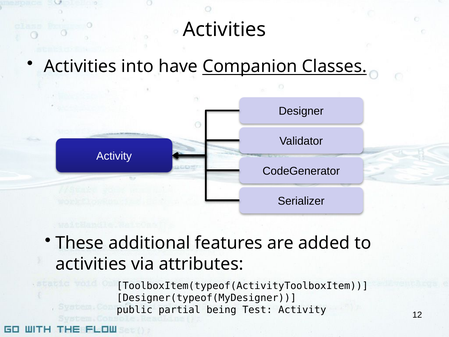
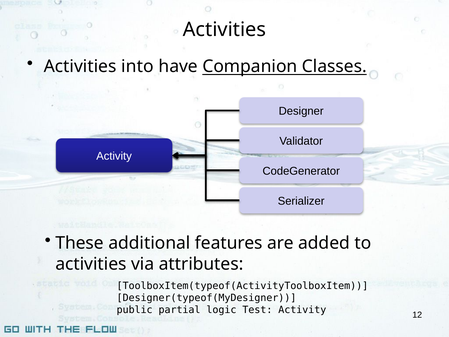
being: being -> logic (221, 310)
